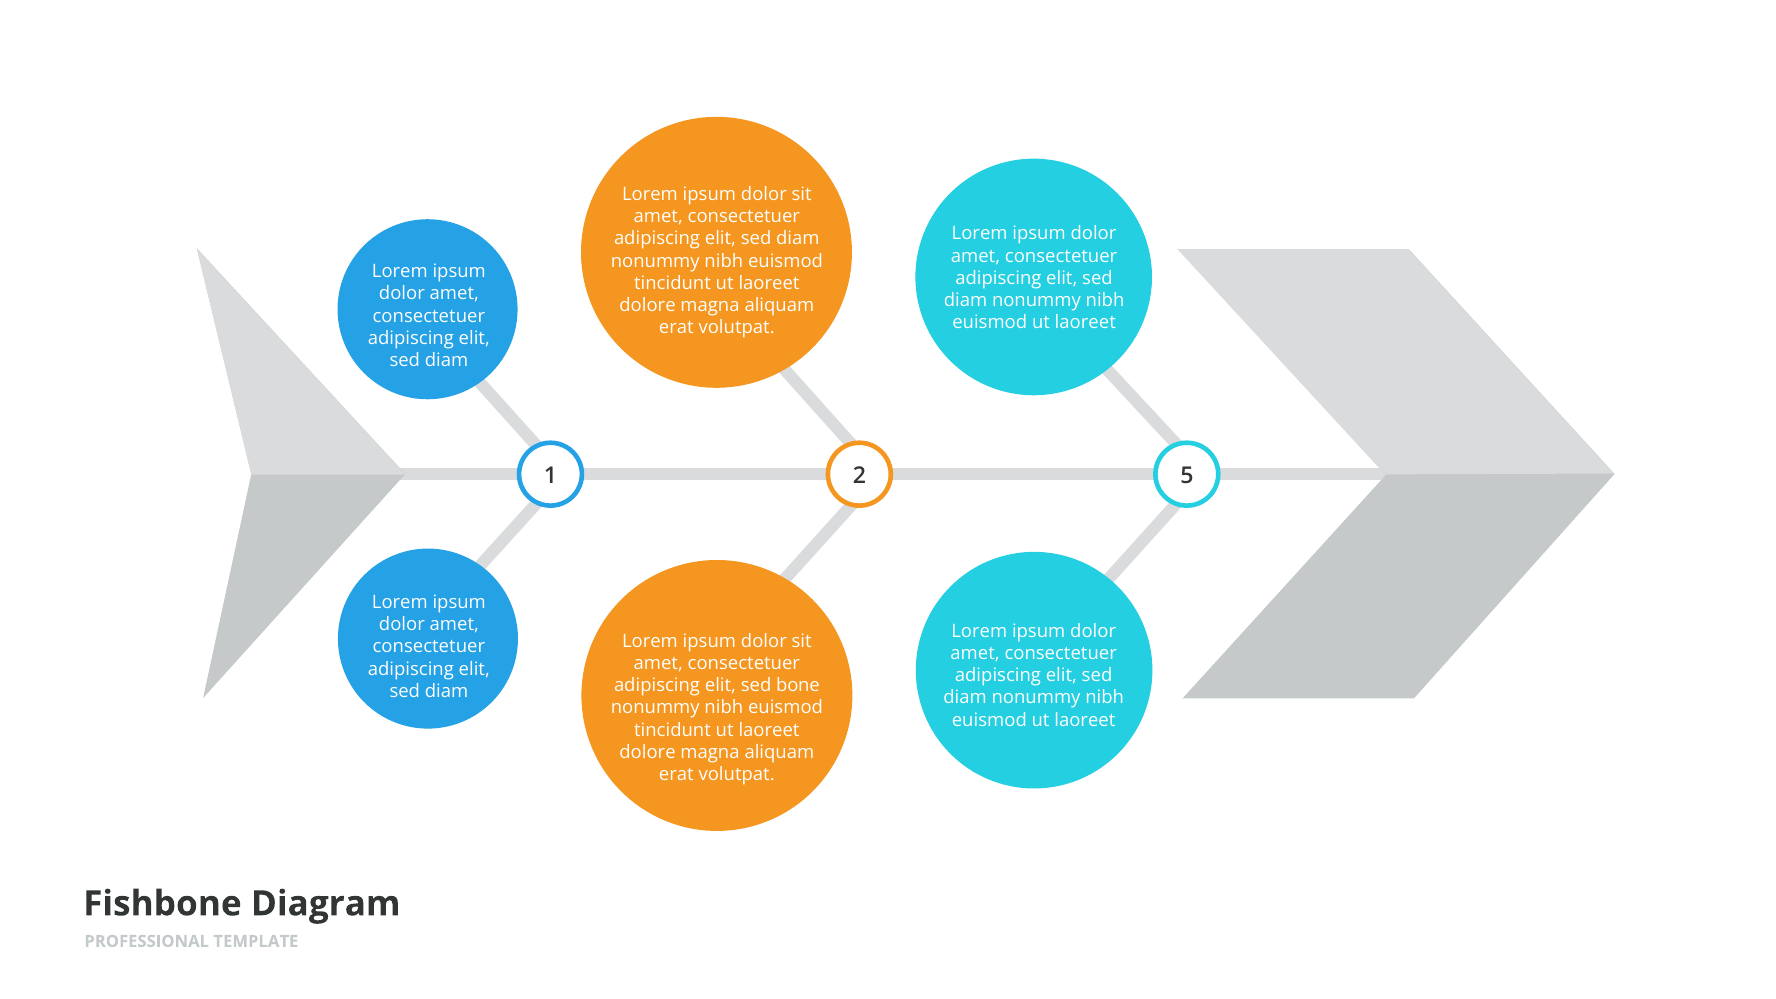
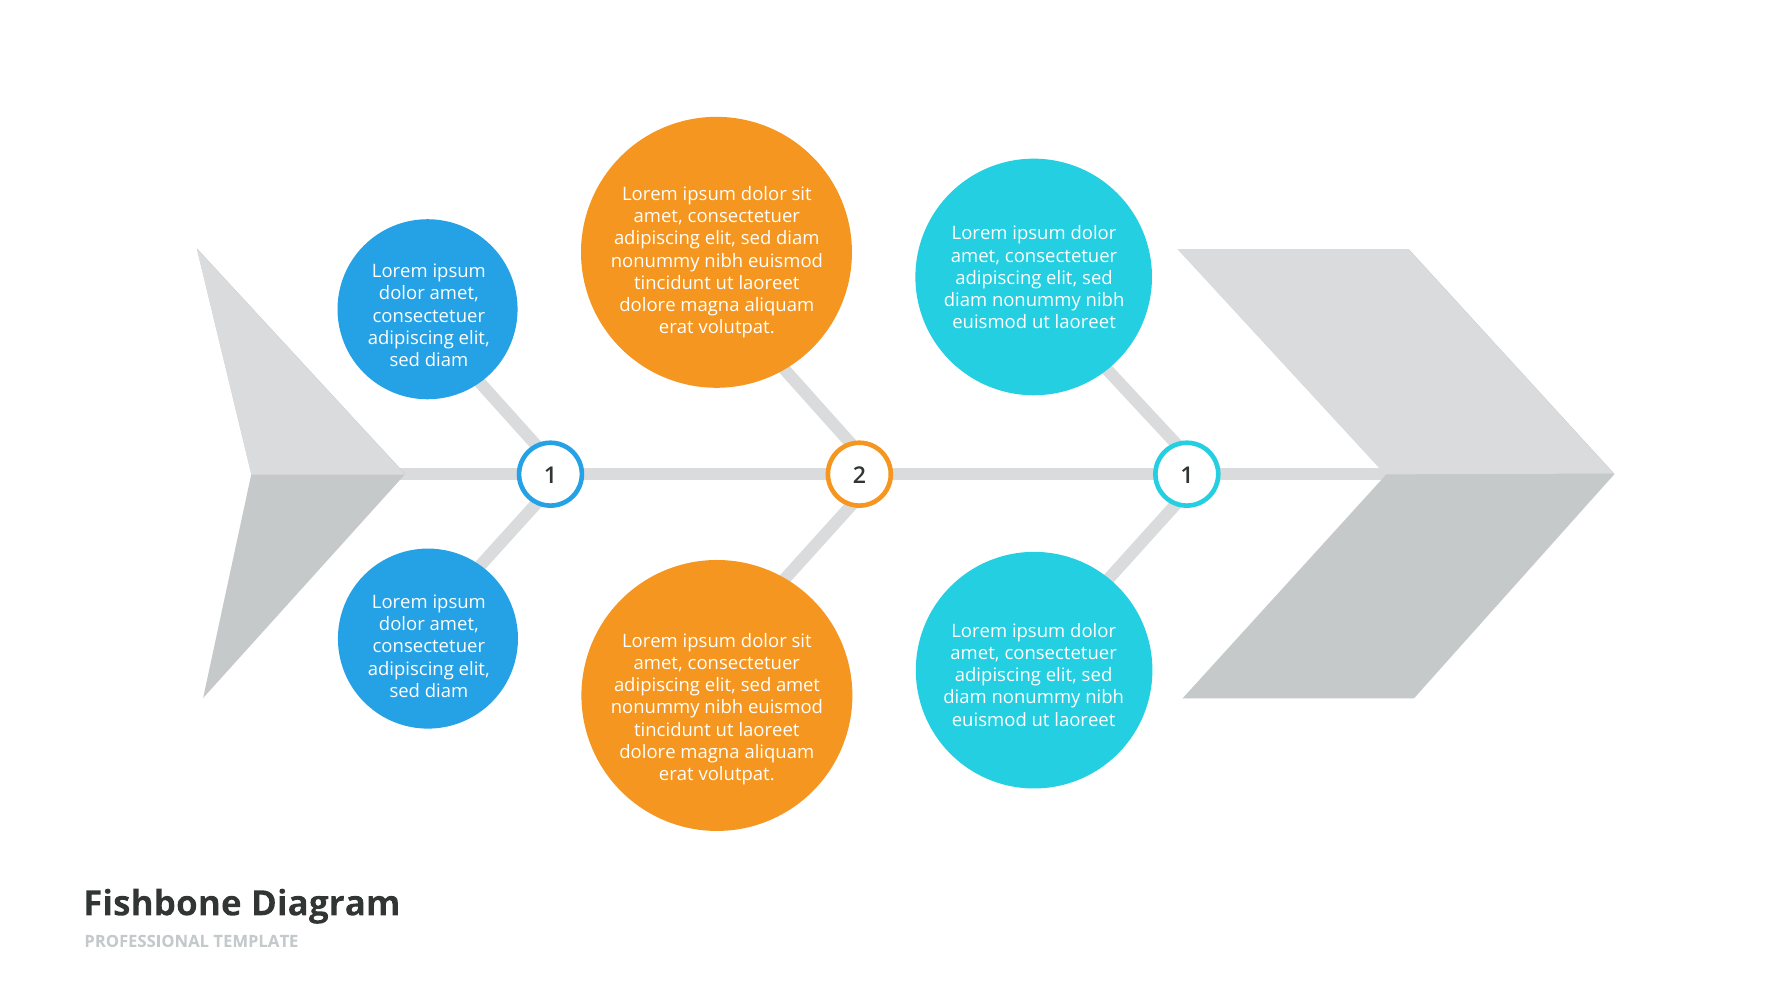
2 5: 5 -> 1 (1187, 476)
sed bone: bone -> amet (798, 686)
